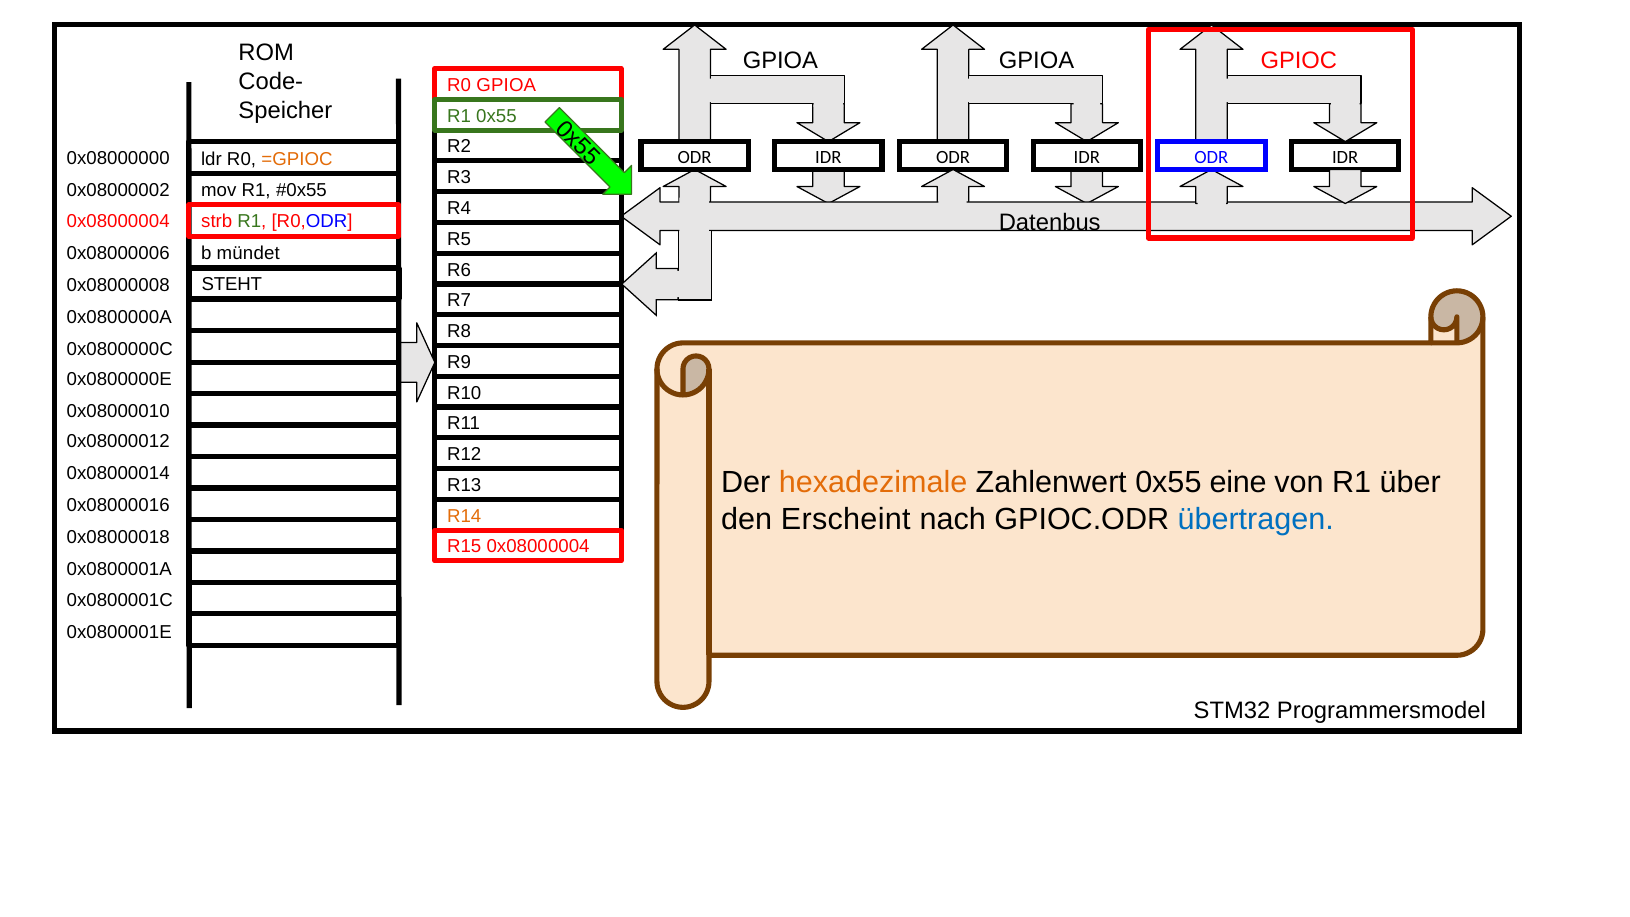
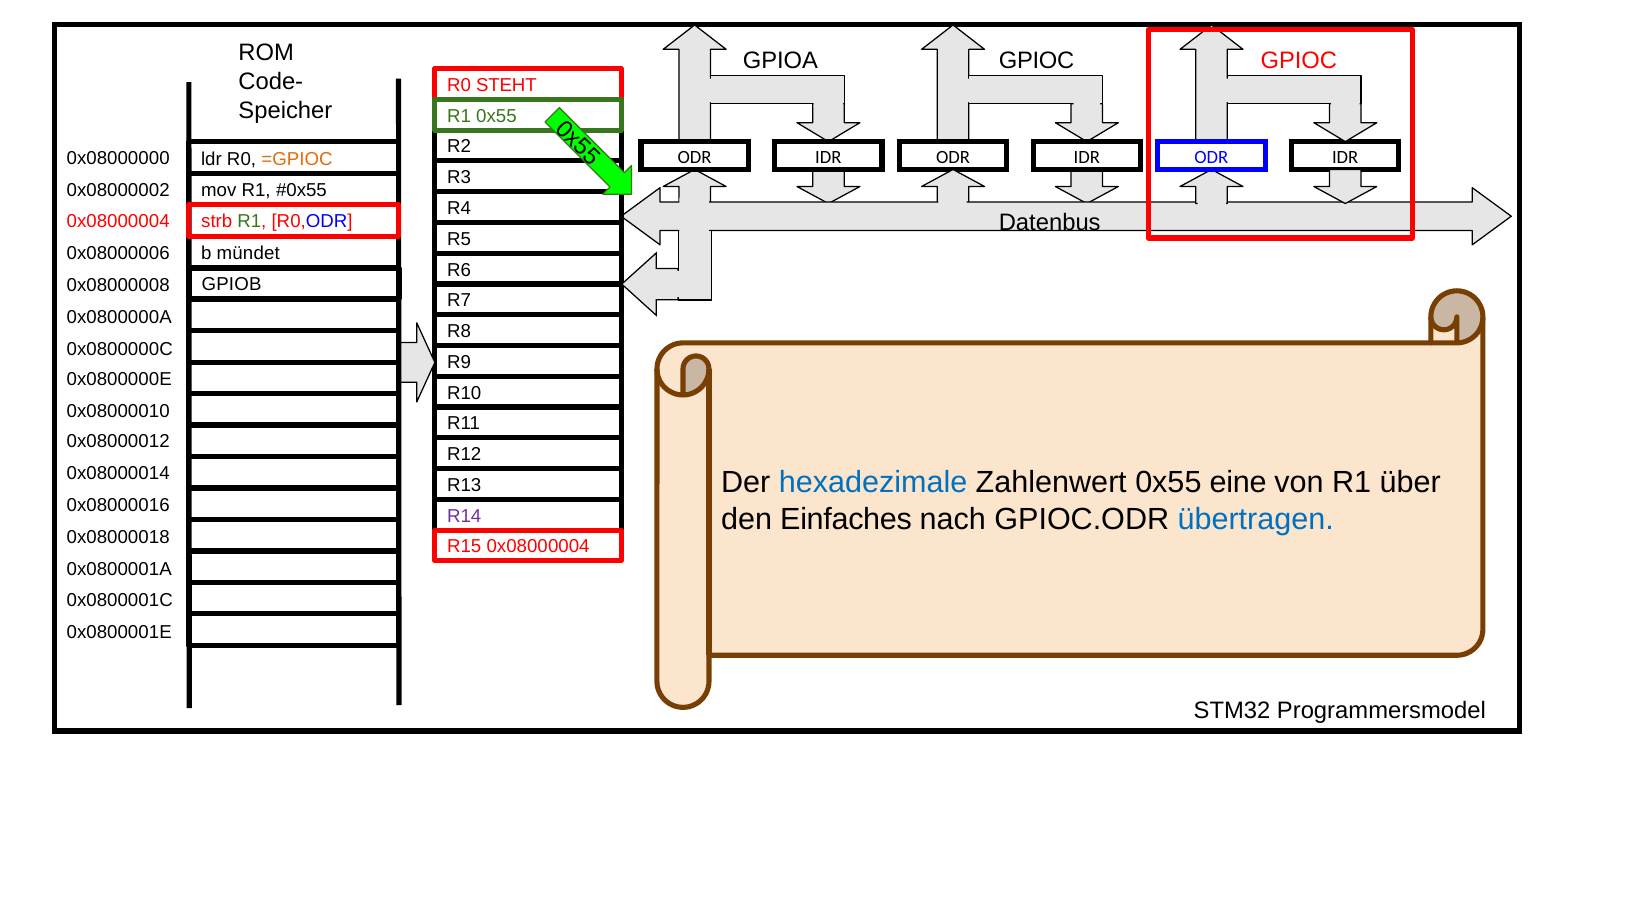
GPIOA: GPIOA -> GPIOC (1037, 60)
R0 GPIOA: GPIOA -> STEHT (506, 85)
STEHT: STEHT -> GPIOB (232, 285)
hexadezimale colour: orange -> blue (873, 483)
Erscheint: Erscheint -> Einfaches (846, 519)
R14 colour: orange -> purple (464, 516)
